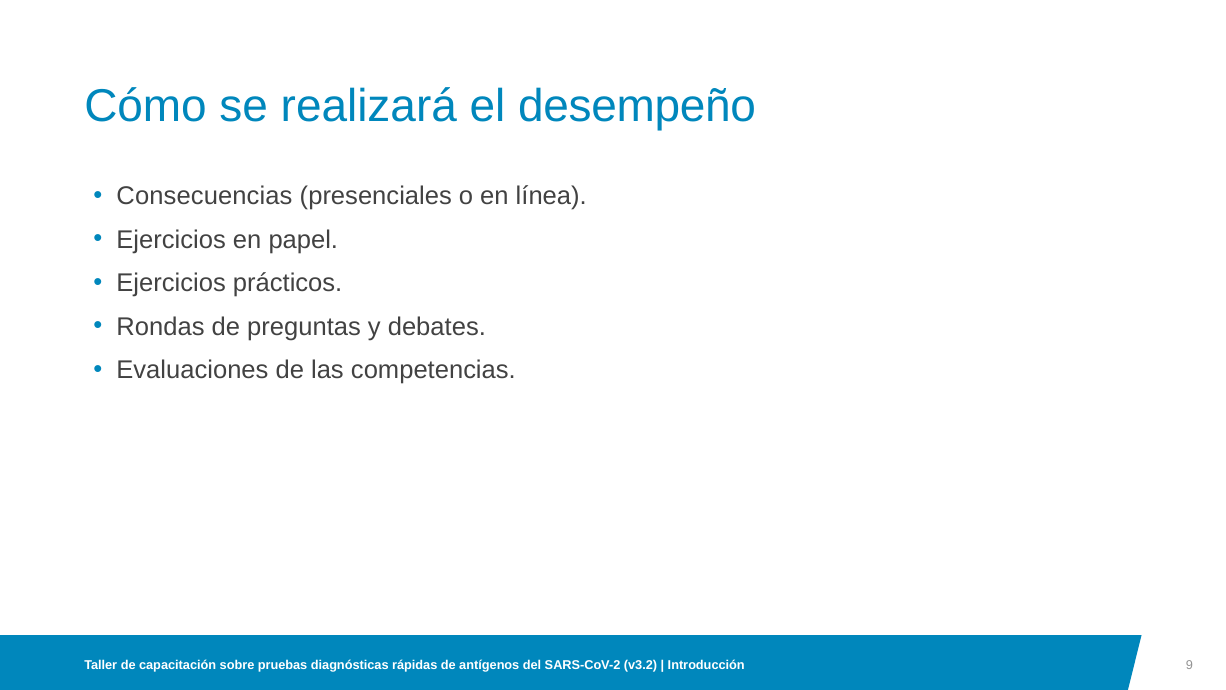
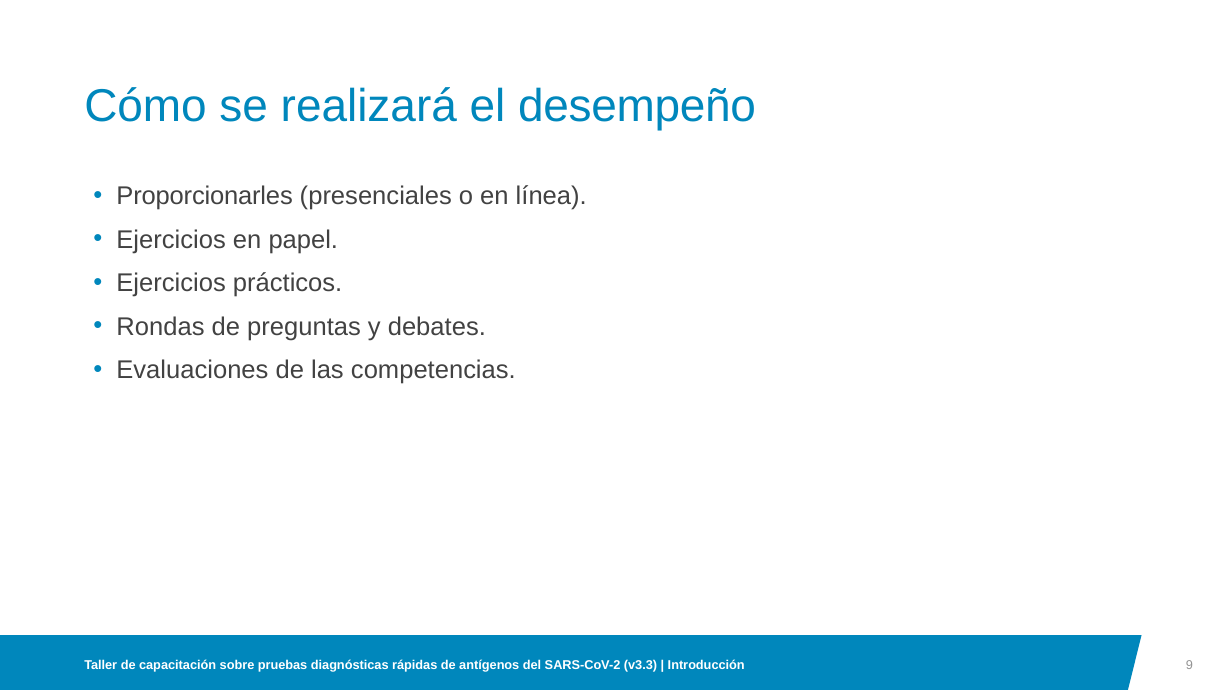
Consecuencias: Consecuencias -> Proporcionarles (205, 196)
v3.2: v3.2 -> v3.3 (641, 665)
